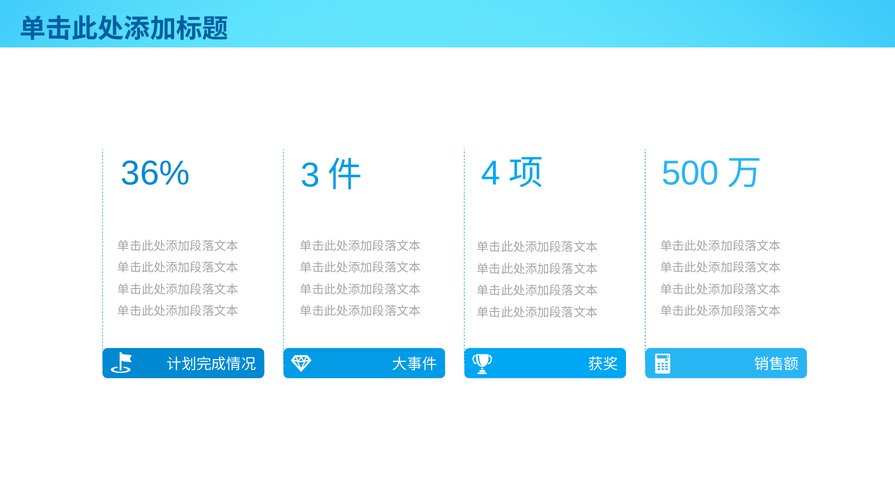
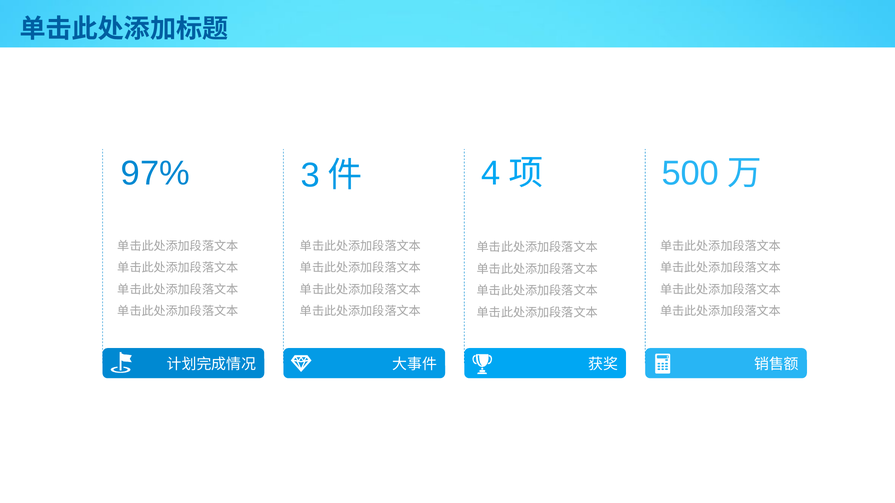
36%: 36% -> 97% (155, 174)
